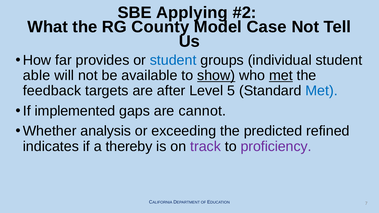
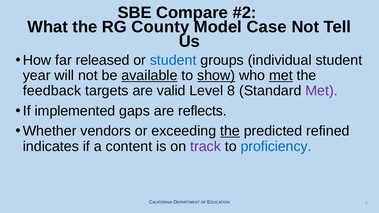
Applying: Applying -> Compare (192, 13)
provides: provides -> released (103, 60)
able: able -> year (37, 76)
available underline: none -> present (149, 76)
after: after -> valid (171, 91)
5: 5 -> 8 (231, 91)
Met colour: blue -> purple (322, 91)
cannot: cannot -> reflects (202, 111)
analysis: analysis -> vendors (106, 131)
the underline: none -> present (230, 131)
thereby: thereby -> content (129, 146)
proficiency colour: purple -> blue (276, 146)
